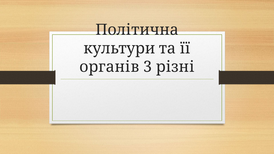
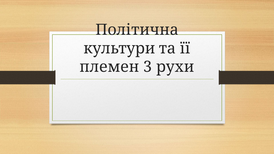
органів: органів -> племен (109, 67)
різні: різні -> рухи (175, 67)
